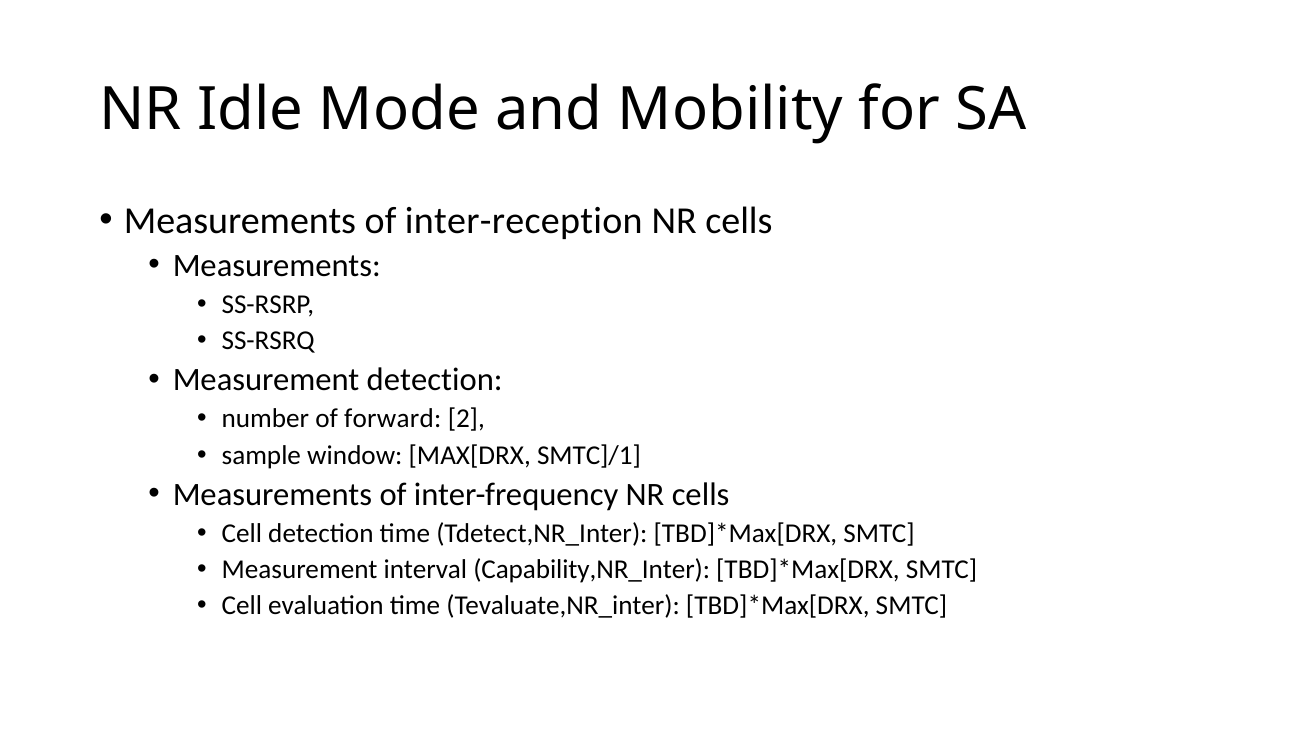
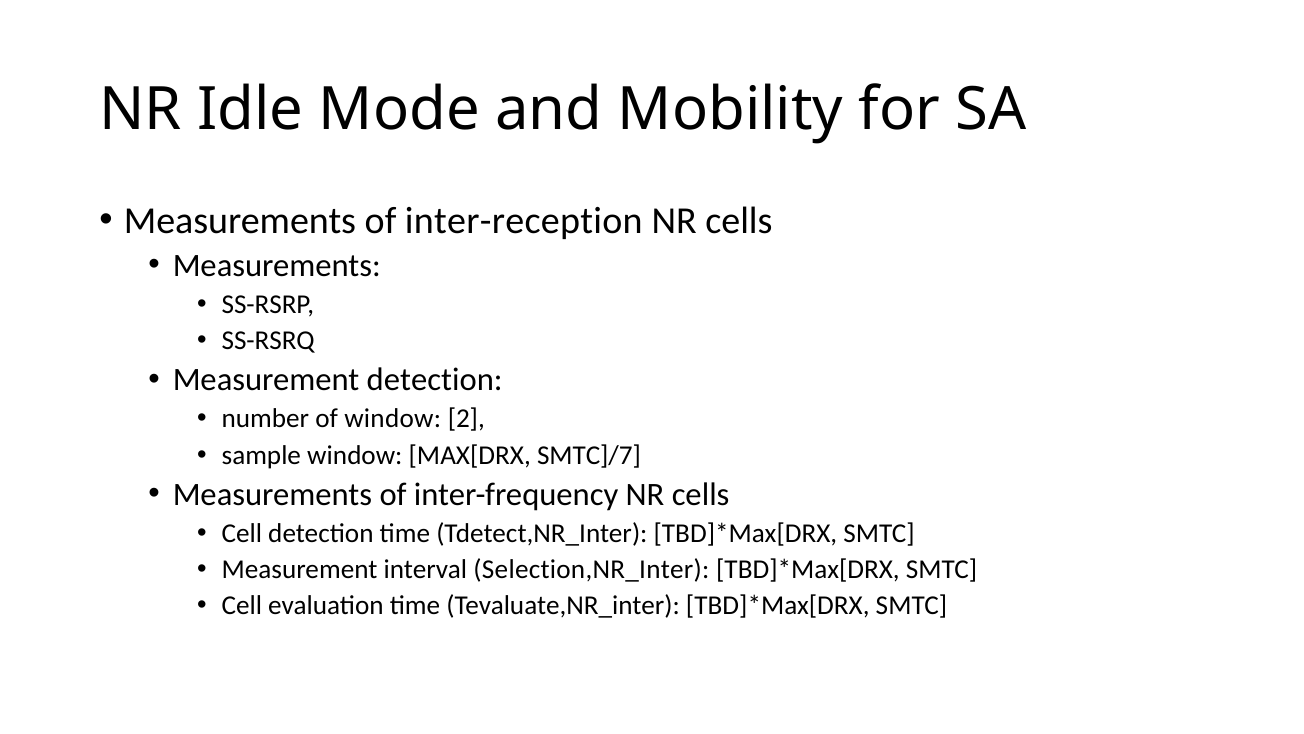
of forward: forward -> window (393, 419)
SMTC]/1: SMTC]/1 -> SMTC]/7 (589, 455)
Capability,NR_Inter: Capability,NR_Inter -> Selection,NR_Inter (591, 569)
